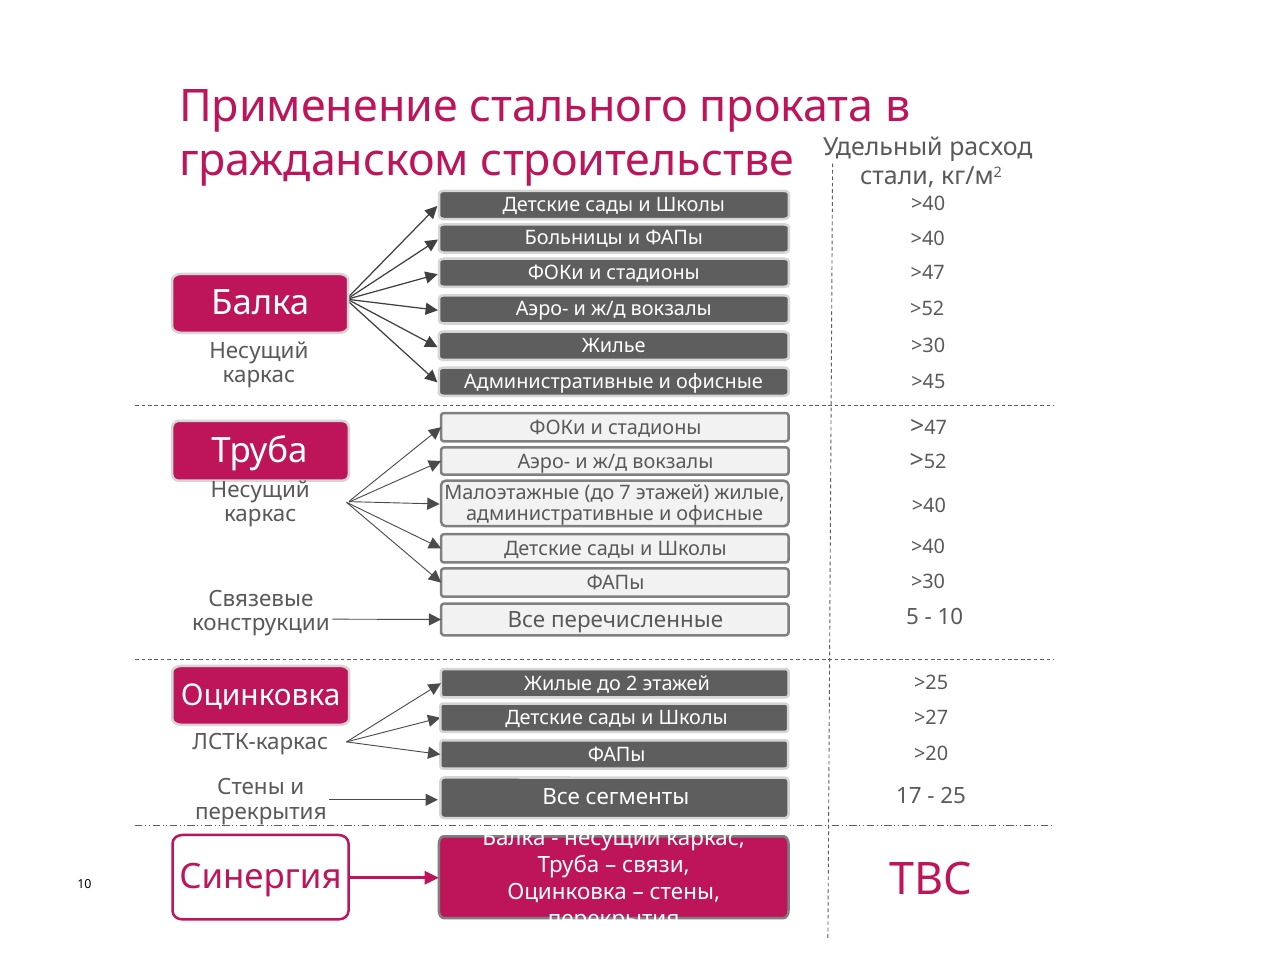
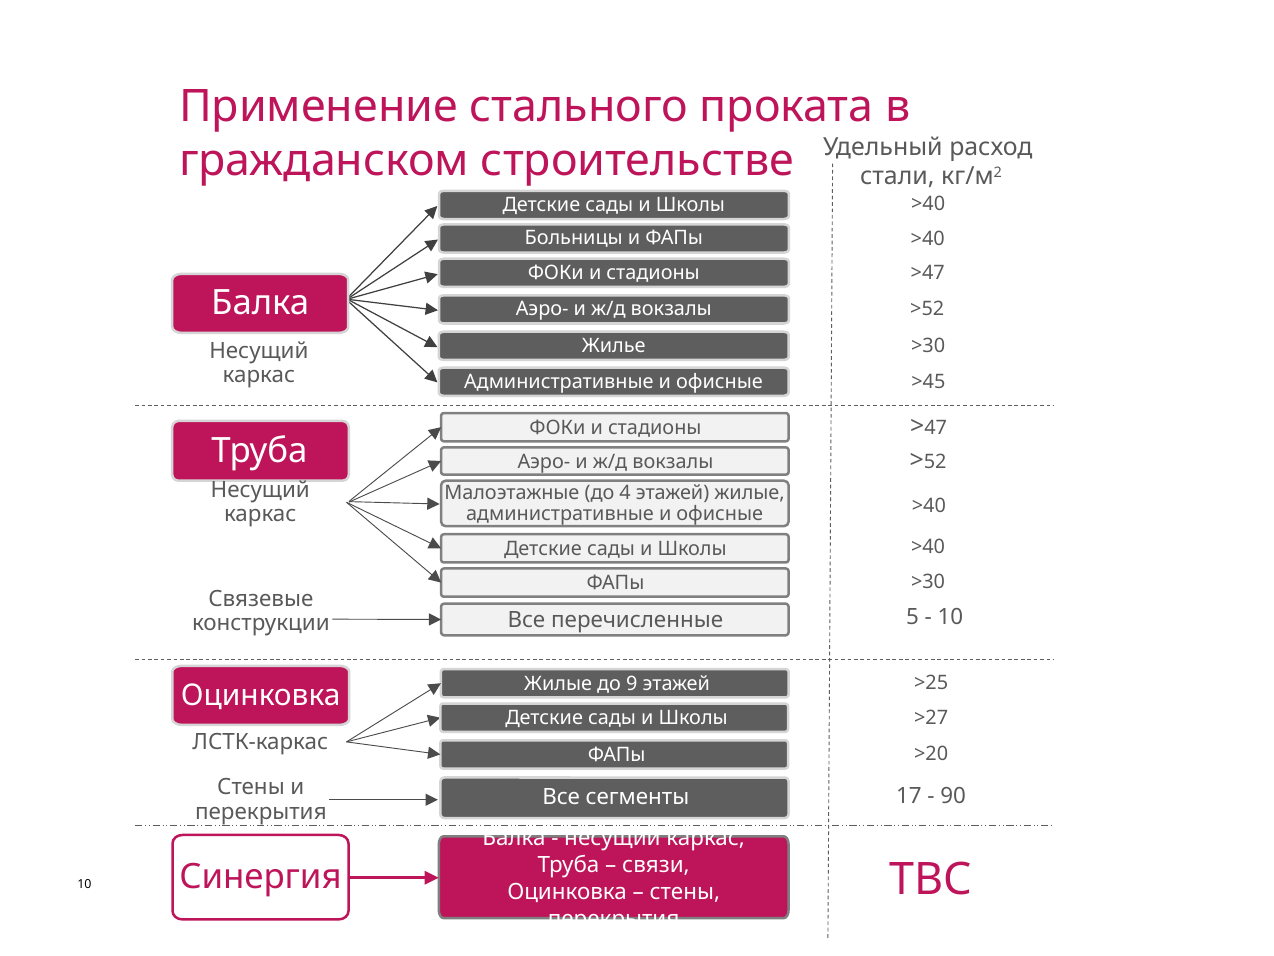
7: 7 -> 4 (625, 492)
2: 2 -> 9 (632, 683)
25: 25 -> 90 (953, 796)
